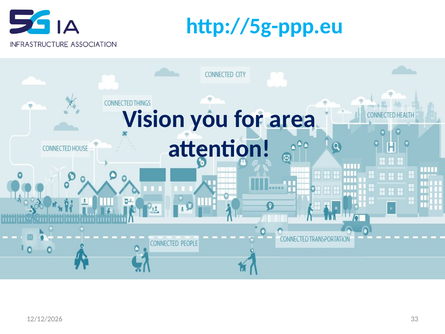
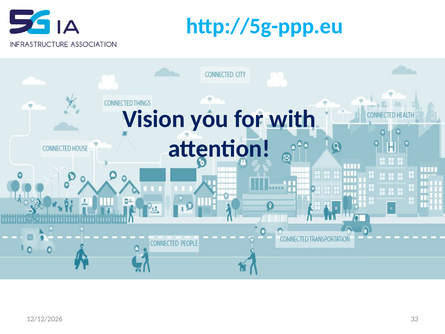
area: area -> with (292, 119)
